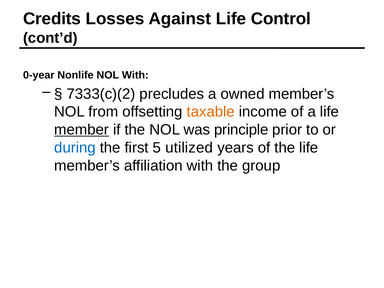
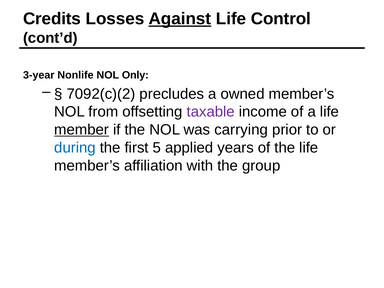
Against underline: none -> present (180, 19)
0-year: 0-year -> 3-year (39, 75)
NOL With: With -> Only (135, 75)
7333(c)(2: 7333(c)(2 -> 7092(c)(2 (101, 94)
taxable colour: orange -> purple (211, 112)
principle: principle -> carrying (241, 130)
utilized: utilized -> applied (189, 148)
